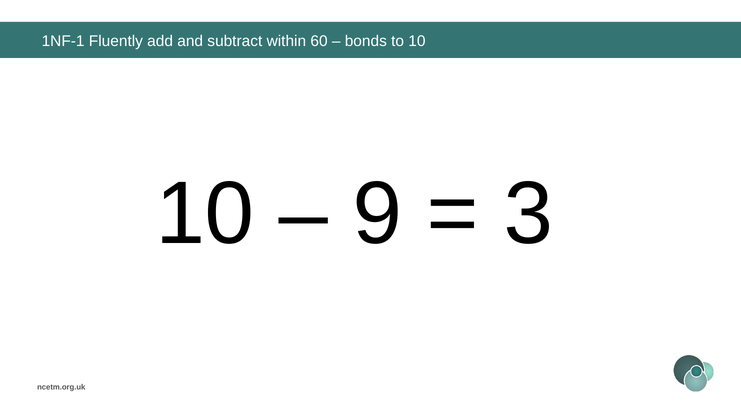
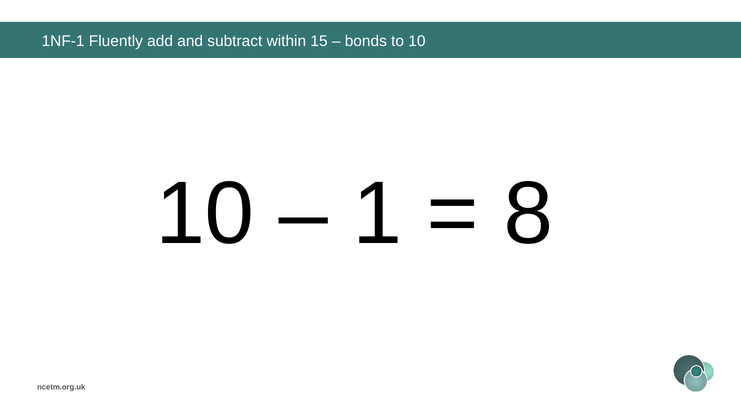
60: 60 -> 15 (319, 41)
9: 9 -> 1 (377, 214)
3: 3 -> 8 (529, 214)
